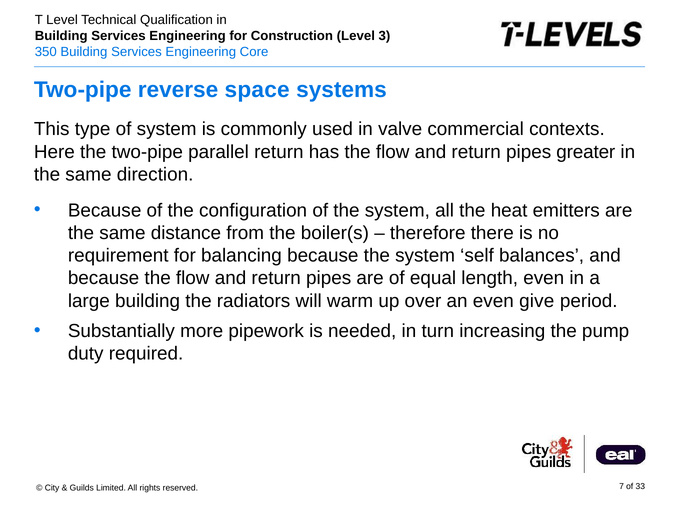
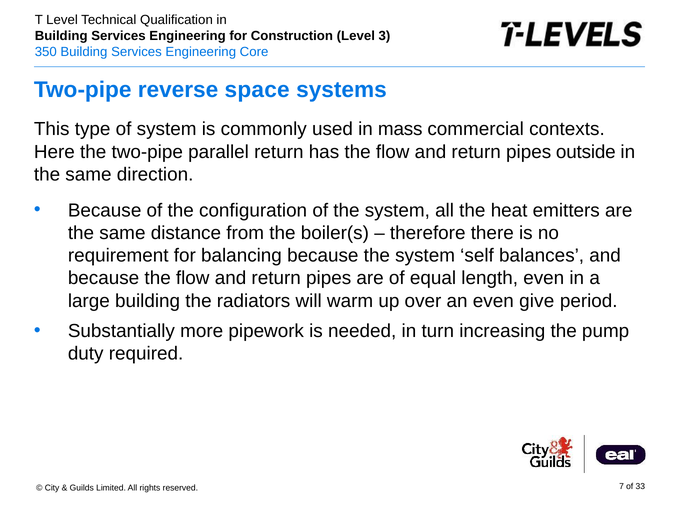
valve: valve -> mass (400, 129)
greater: greater -> outside (586, 152)
